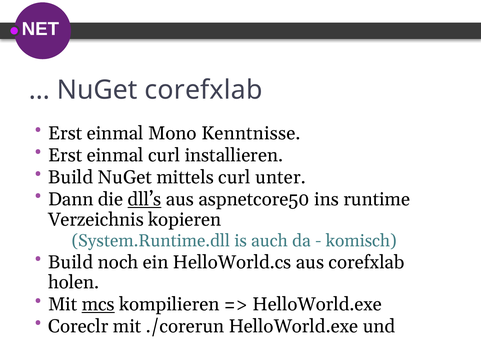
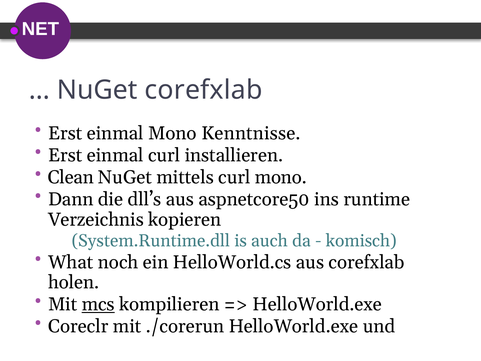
Build: Build -> Clean (71, 177)
curl unter: unter -> mono (281, 177)
dll’s underline: present -> none (145, 199)
Build: Build -> What (71, 262)
